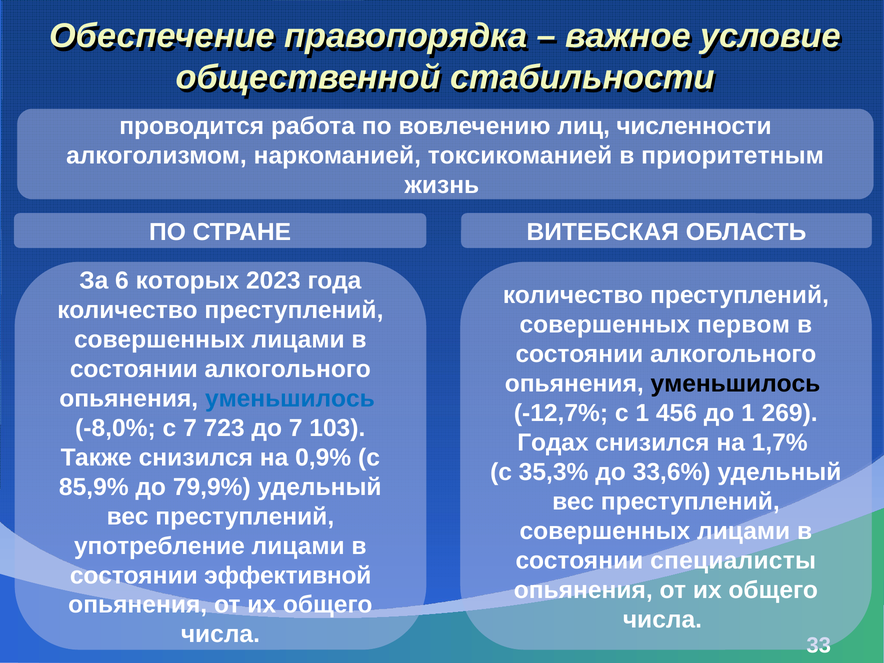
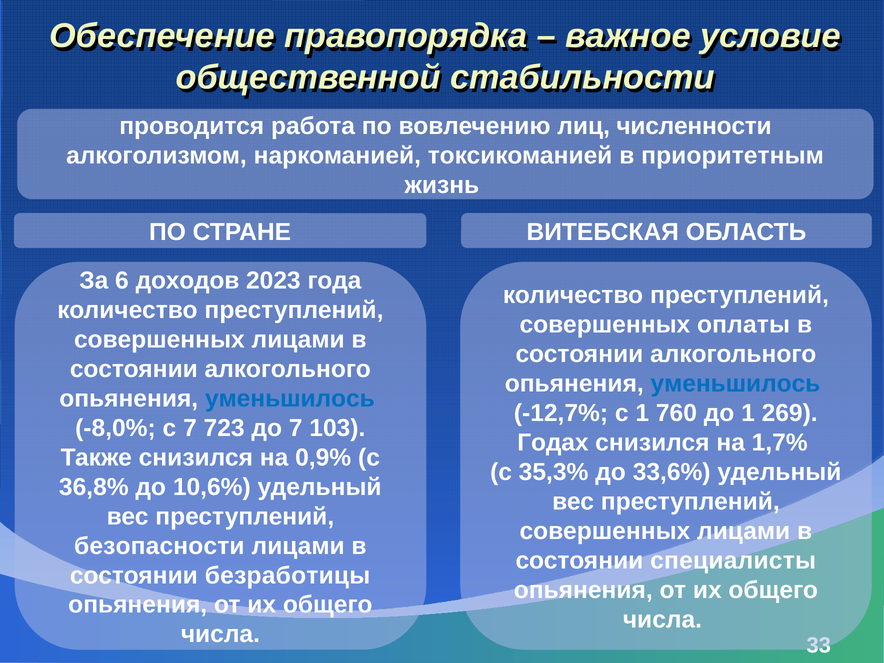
которых: которых -> доходов (188, 281)
первом: первом -> оплаты (744, 325)
уменьшилось colour: black -> blue (735, 384)
456: 456 -> 760 (676, 413)
85,9%: 85,9% -> 36,8% (94, 487)
79,9%: 79,9% -> 10,6% (212, 487)
употребление: употребление -> безопасности (159, 546)
эффективной: эффективной -> безработицы (288, 575)
